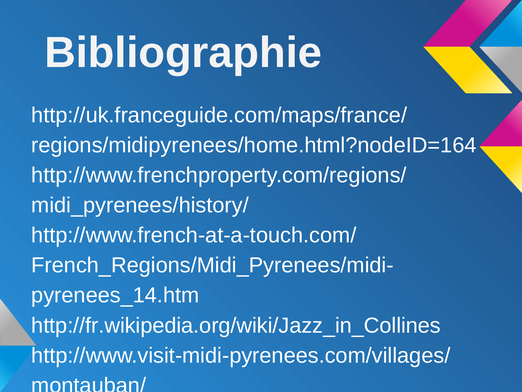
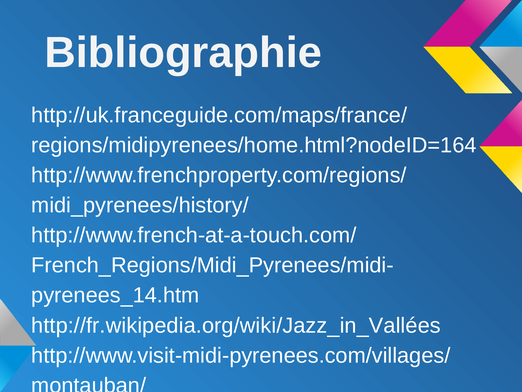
http://fr.wikipedia.org/wiki/Jazz_in_Collines: http://fr.wikipedia.org/wiki/Jazz_in_Collines -> http://fr.wikipedia.org/wiki/Jazz_in_Vallées (236, 325)
